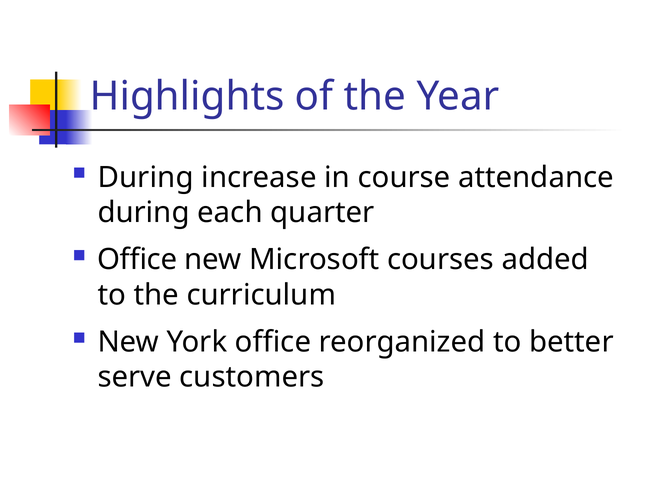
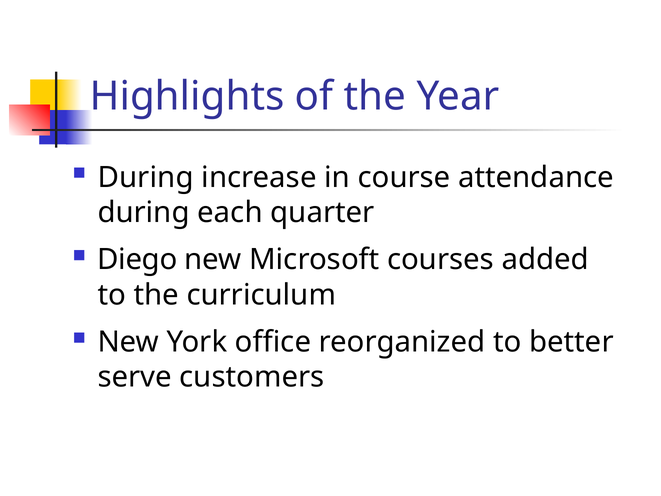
Office: Office -> Diego (137, 260)
